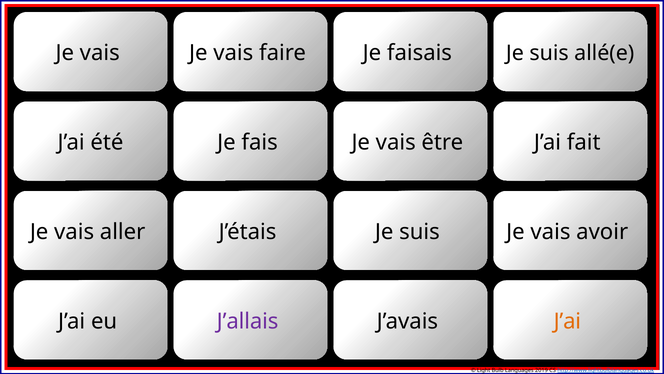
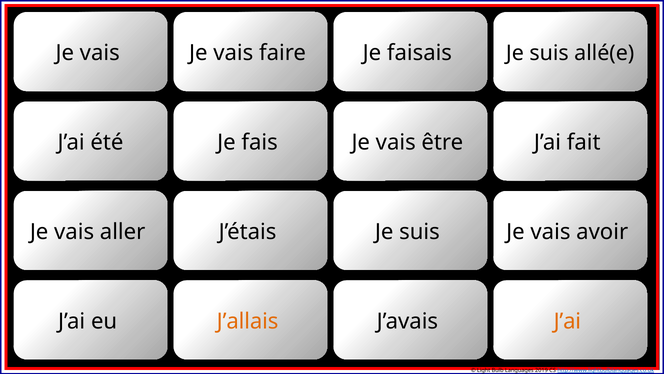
J’allais colour: purple -> orange (248, 321)
